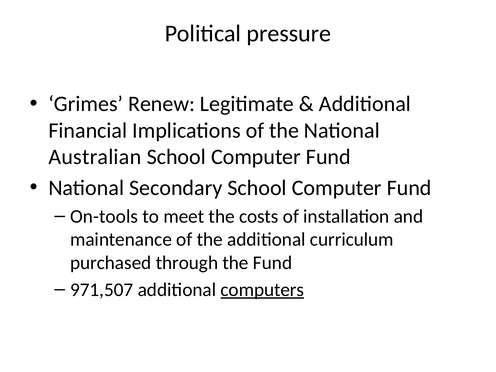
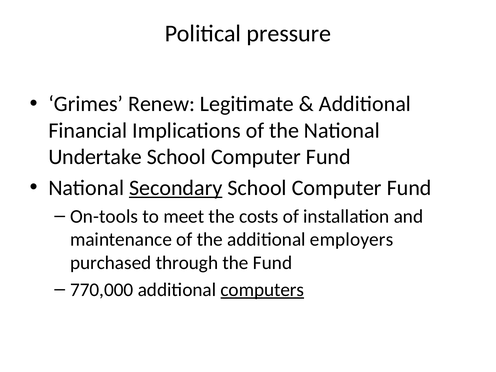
Australian: Australian -> Undertake (95, 157)
Secondary underline: none -> present (176, 188)
curriculum: curriculum -> employers (352, 239)
971,507: 971,507 -> 770,000 (102, 290)
